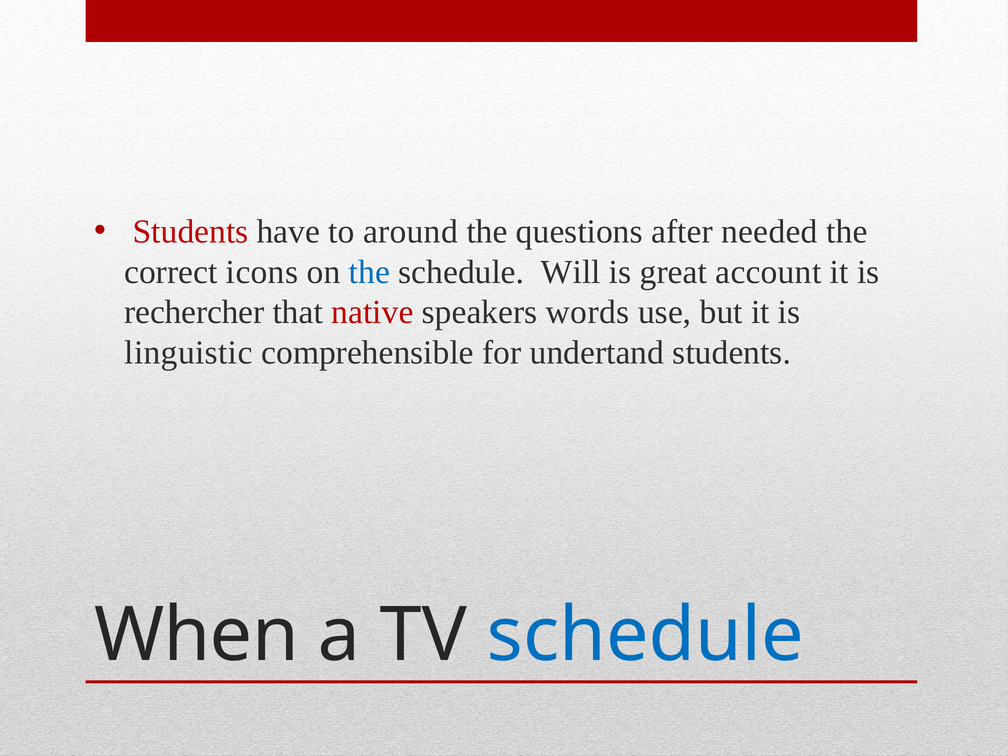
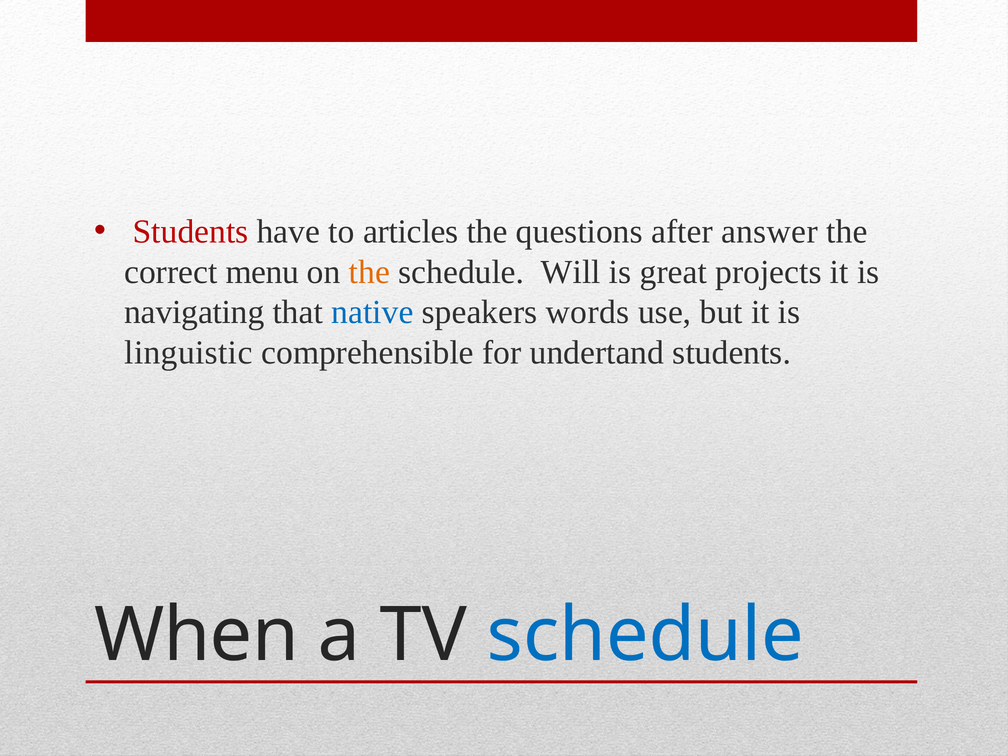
around: around -> articles (411, 232)
needed: needed -> answer (769, 232)
icons: icons -> menu (262, 272)
the colour: blue -> orange (369, 272)
account: account -> projects (768, 272)
rechercher: rechercher -> navigating (194, 312)
native colour: red -> blue (372, 312)
